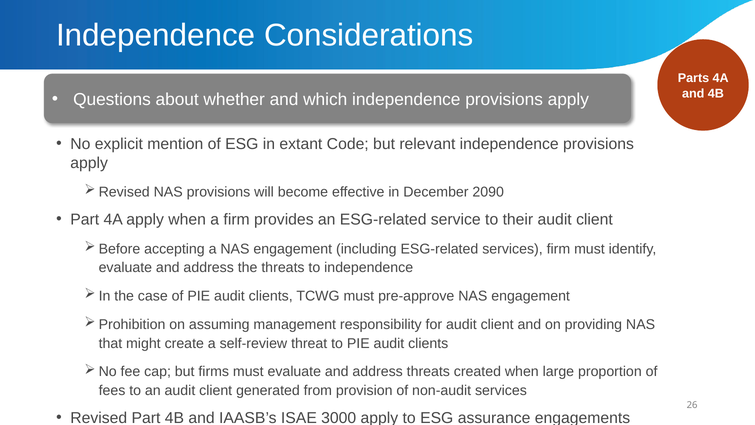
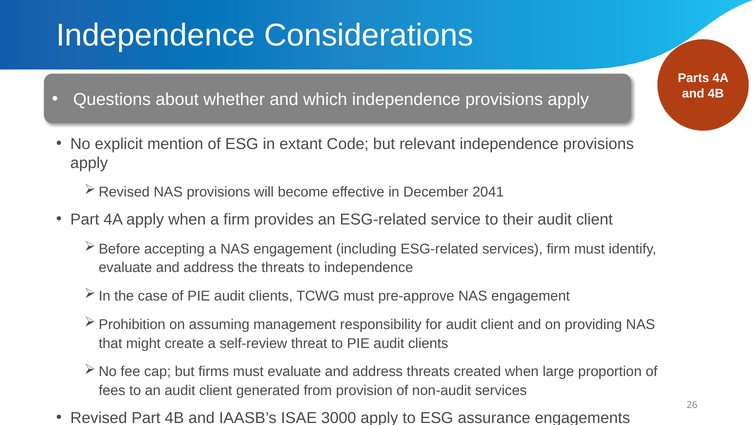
2090: 2090 -> 2041 (488, 192)
